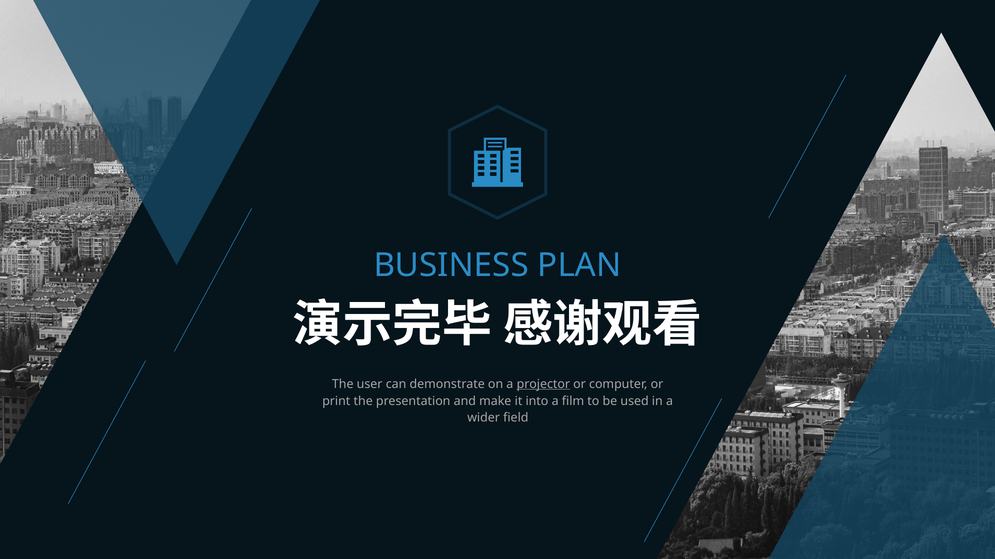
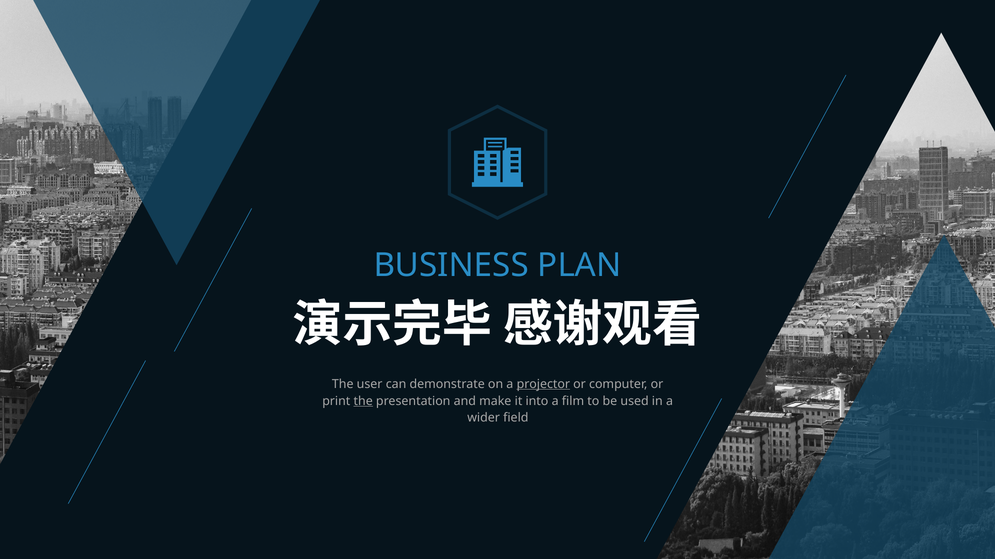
the underline: none -> present (363, 401)
